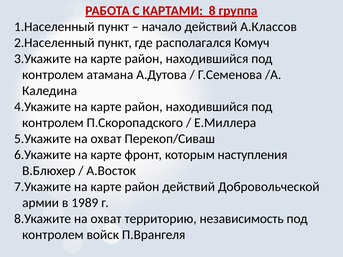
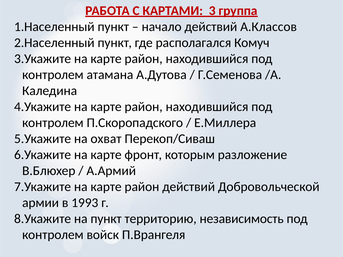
8: 8 -> 3 (212, 11)
наступления: наступления -> разложение (252, 155)
А.Восток: А.Восток -> А.Армий (111, 171)
1989: 1989 -> 1993 (85, 203)
охват: охват -> пункт (106, 219)
